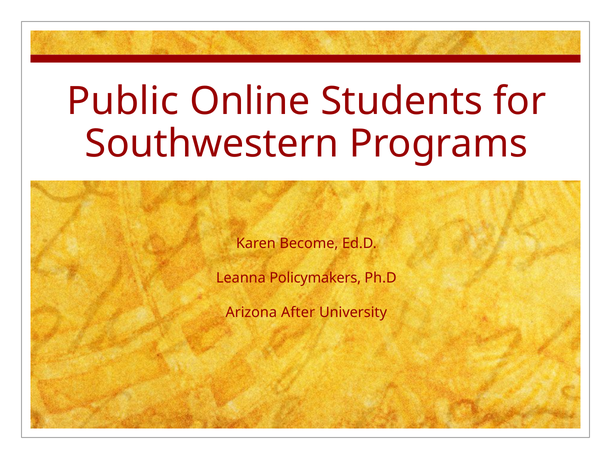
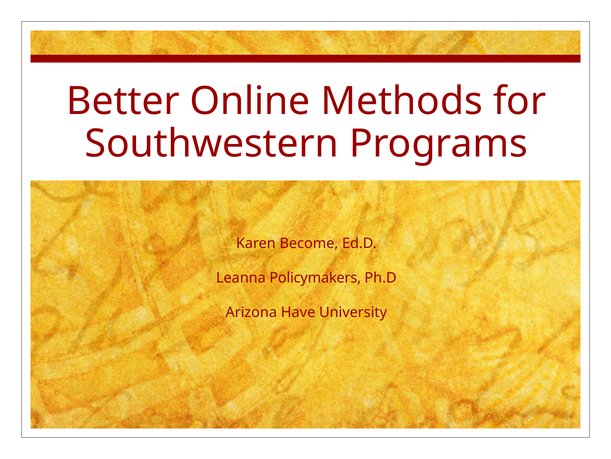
Public: Public -> Better (123, 101)
Students: Students -> Methods (402, 101)
After: After -> Have (298, 312)
